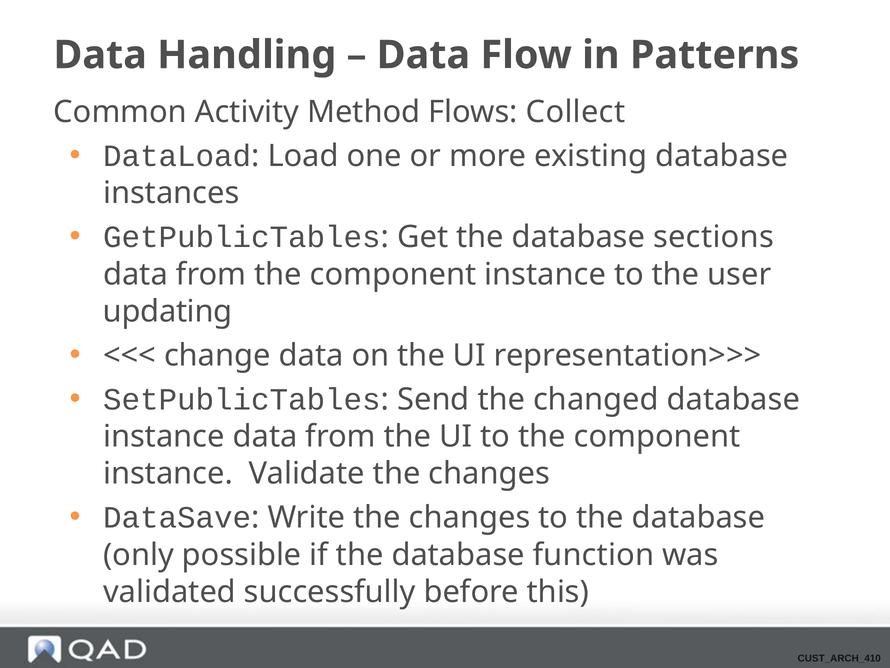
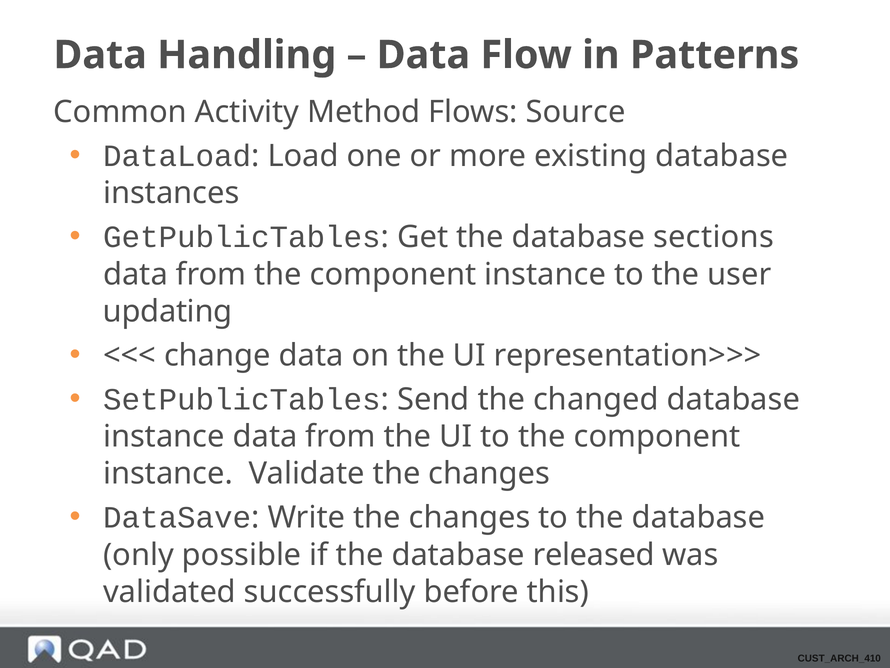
Collect: Collect -> Source (576, 112)
function: function -> released (594, 554)
